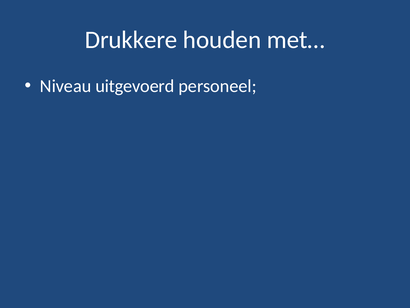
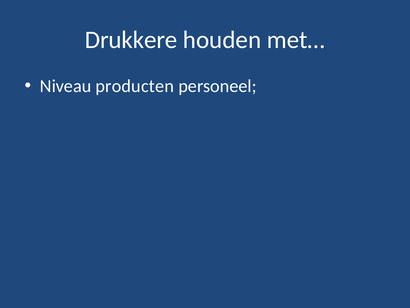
uitgevoerd: uitgevoerd -> producten (135, 86)
